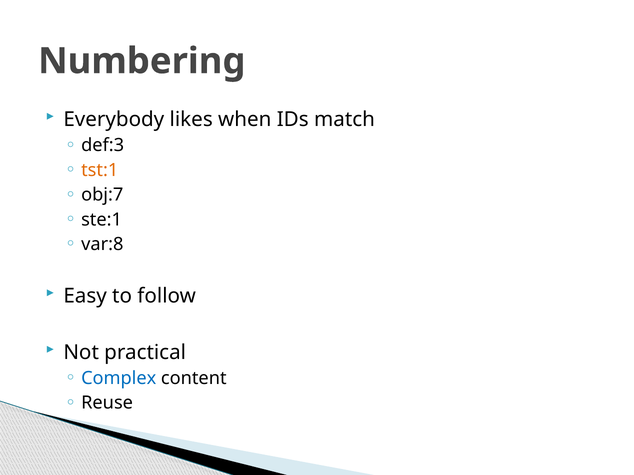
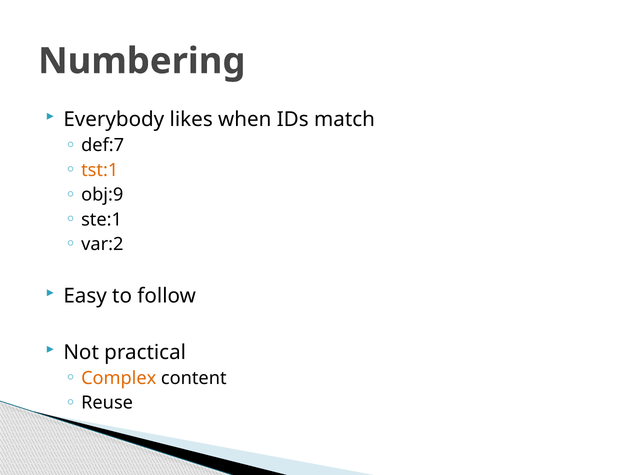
def:3: def:3 -> def:7 (103, 146)
obj:7: obj:7 -> obj:9 (102, 195)
var:8: var:8 -> var:2 (102, 244)
Complex colour: blue -> orange (119, 379)
